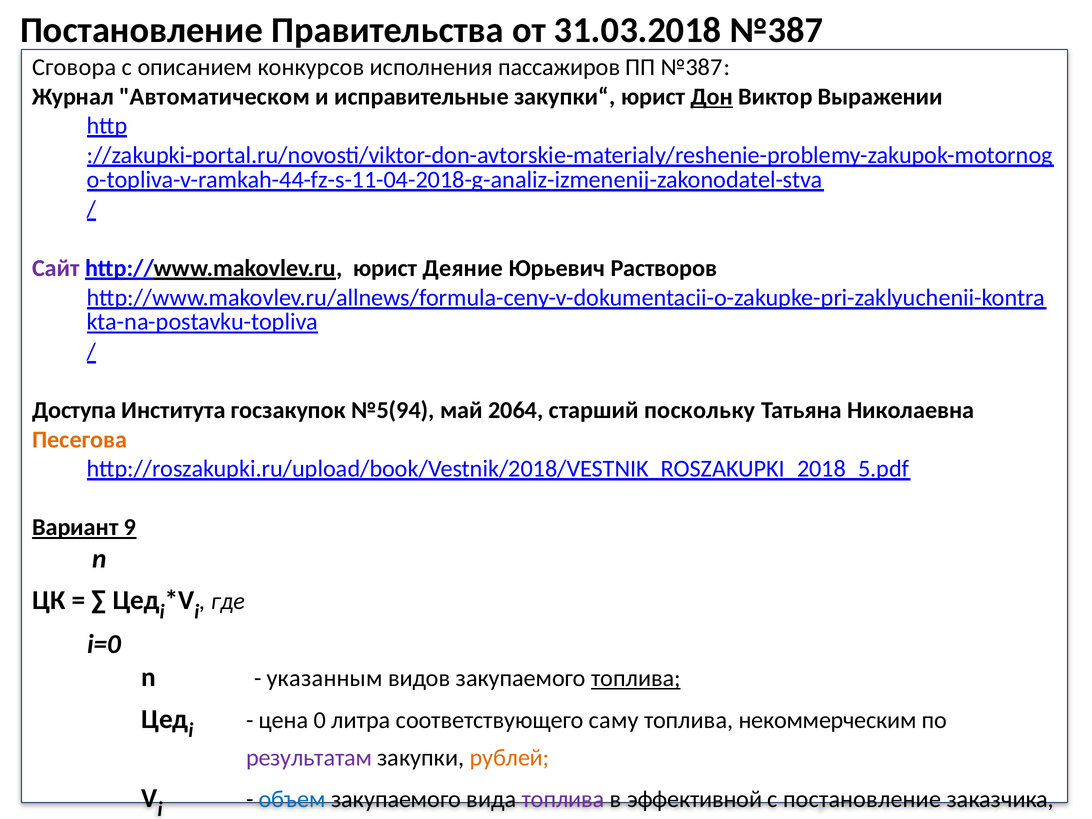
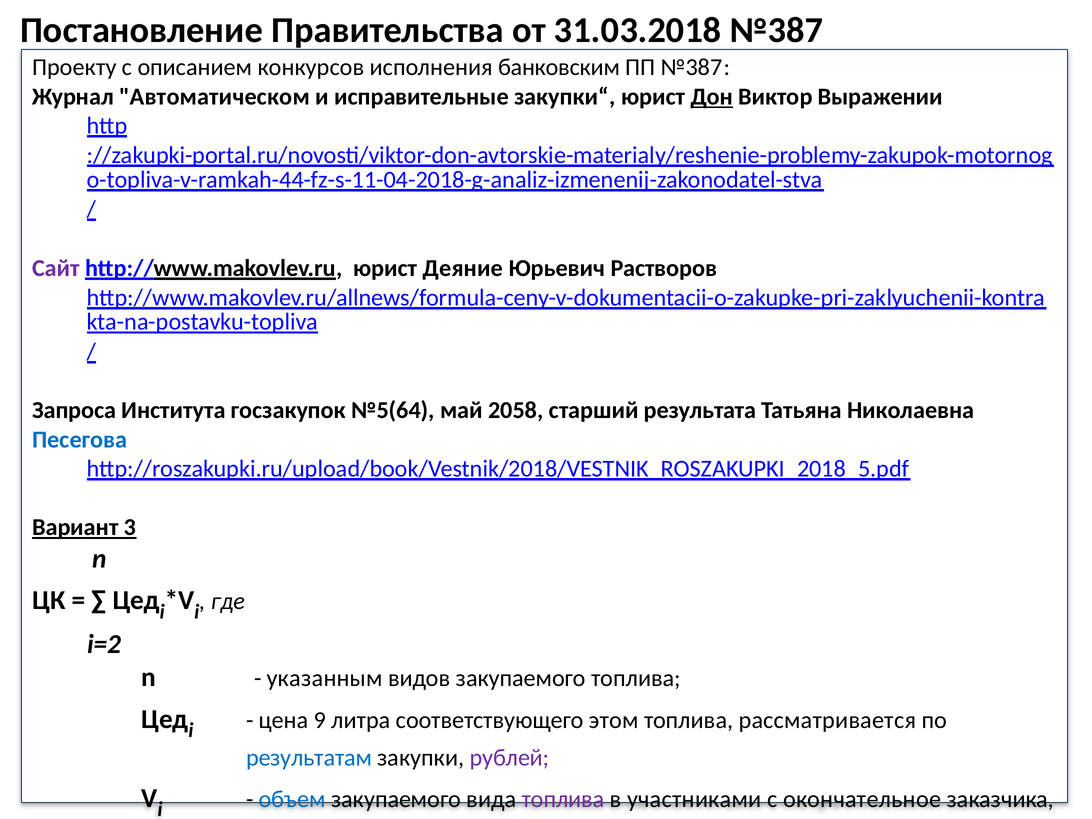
Сговора: Сговора -> Проекту (74, 67)
пассажиров: пассажиров -> банковским (559, 67)
Доступа: Доступа -> Запроса (74, 410)
№5(94: №5(94 -> №5(64 (393, 410)
2064: 2064 -> 2058 (516, 410)
поскольку: поскольку -> результата (700, 410)
Песегова colour: orange -> blue (80, 440)
9: 9 -> 3 (130, 527)
i=0: i=0 -> i=2 (104, 644)
топлива underline: present -> none (636, 678)
0: 0 -> 9 (320, 720)
саму: саму -> этом (614, 720)
некоммерческим: некоммерческим -> рассматривается (827, 720)
результатам colour: purple -> blue (309, 758)
рублей colour: orange -> purple (509, 758)
эффективной: эффективной -> участниками (694, 799)
с постановление: постановление -> окончательное (862, 799)
